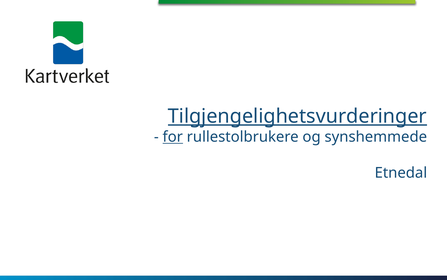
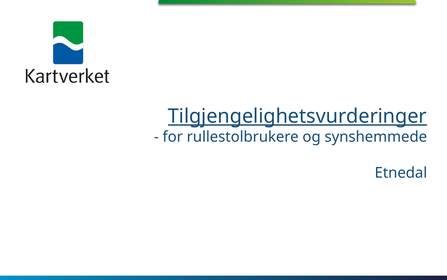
for underline: present -> none (173, 137)
